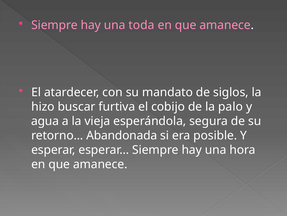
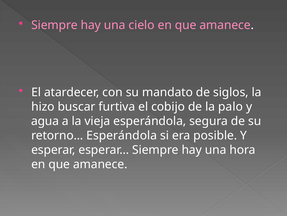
toda: toda -> cielo (142, 25)
retorno… Abandonada: Abandonada -> Esperándola (122, 135)
